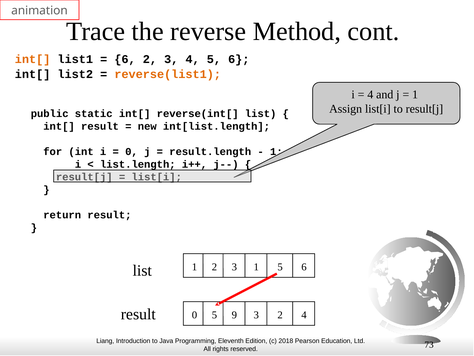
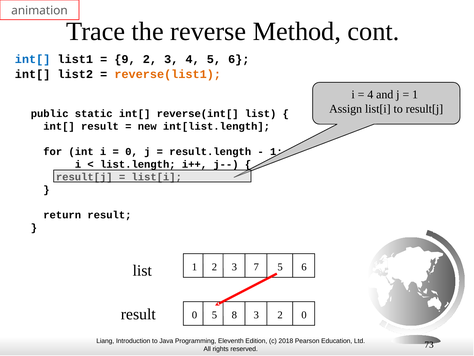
int[ colour: orange -> blue (33, 59)
6: 6 -> 9 (125, 59)
3 1: 1 -> 7 (256, 267)
9: 9 -> 8 (234, 315)
2 4: 4 -> 0 (304, 315)
